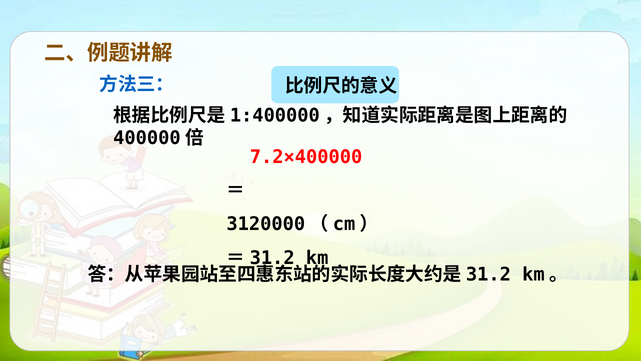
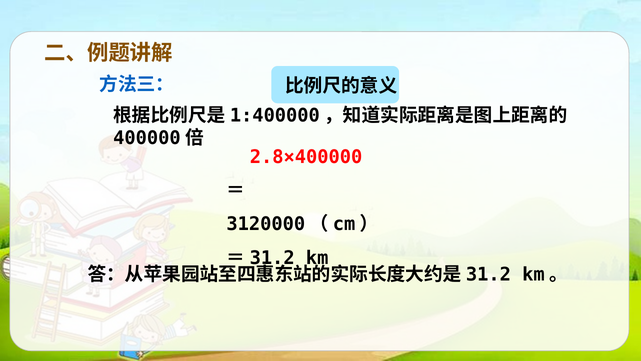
7.2×400000: 7.2×400000 -> 2.8×400000 (306, 157)
